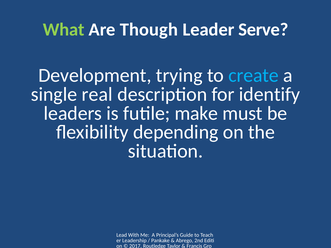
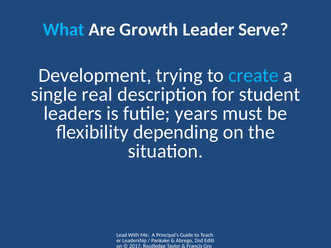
What colour: light green -> light blue (64, 30)
Though: Though -> Growth (149, 30)
identify: identify -> student (270, 94)
make: make -> years (196, 113)
